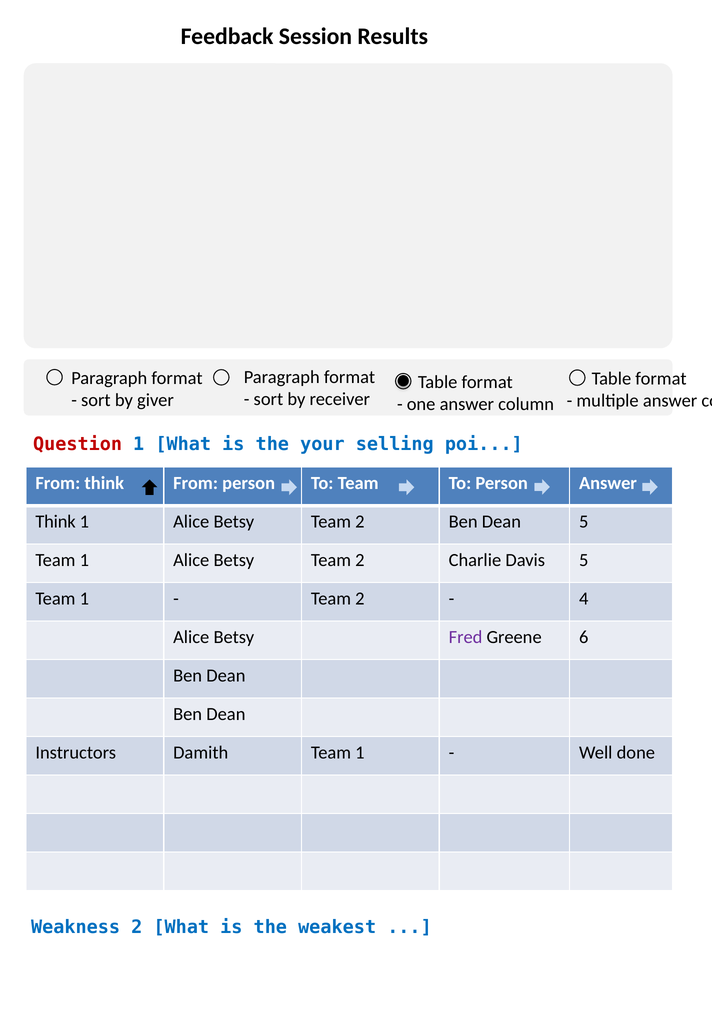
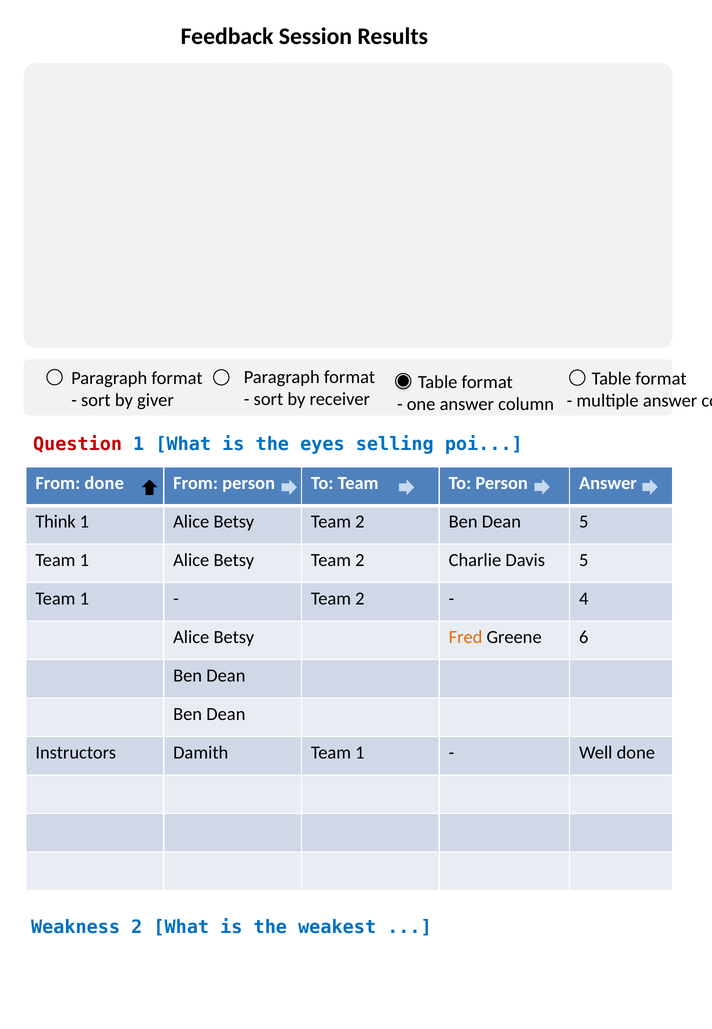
your: your -> eyes (322, 444)
From think: think -> done (104, 483)
Fred colour: purple -> orange (466, 637)
